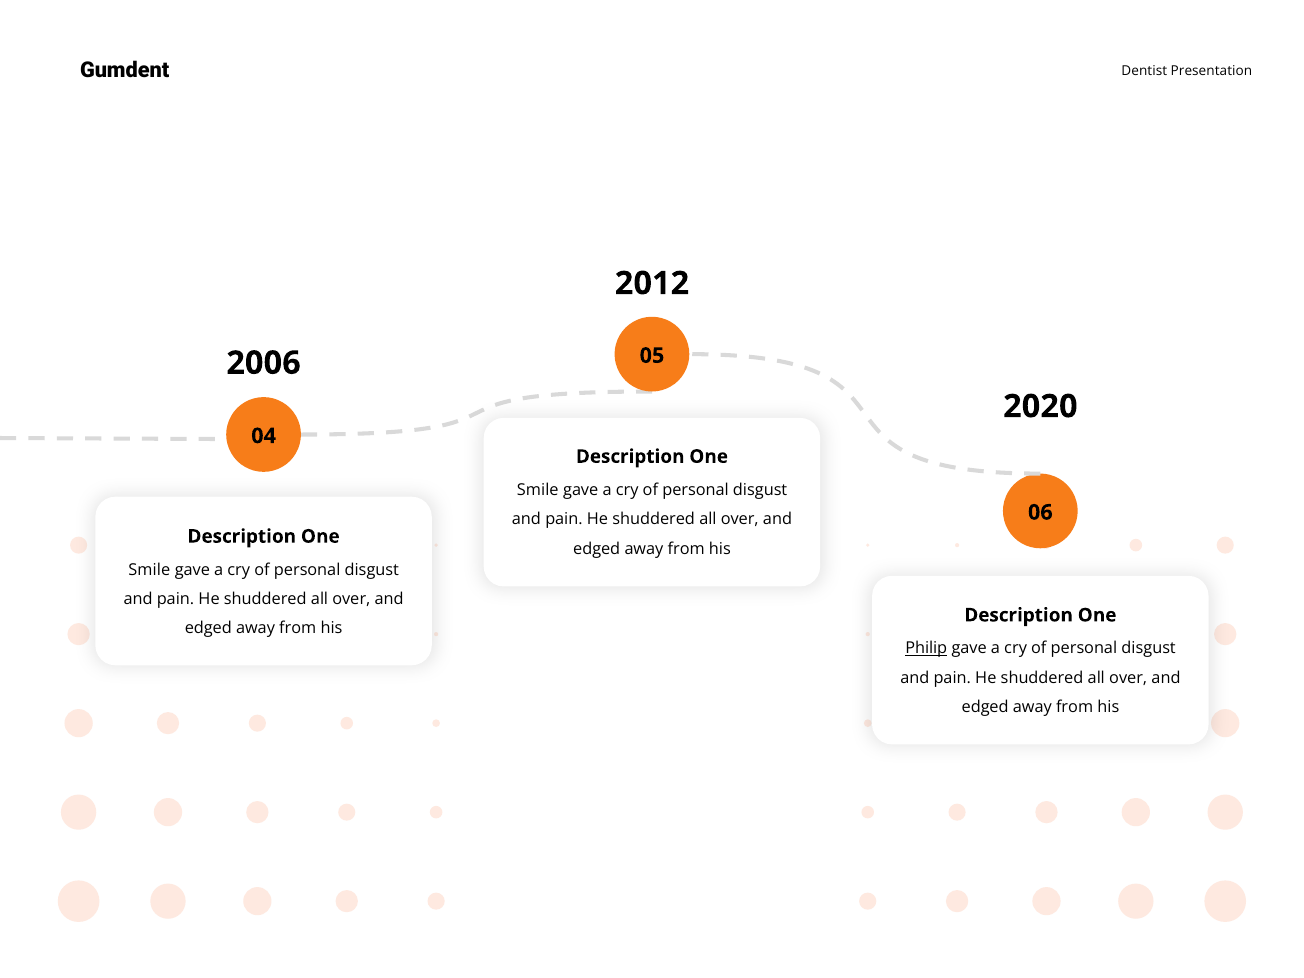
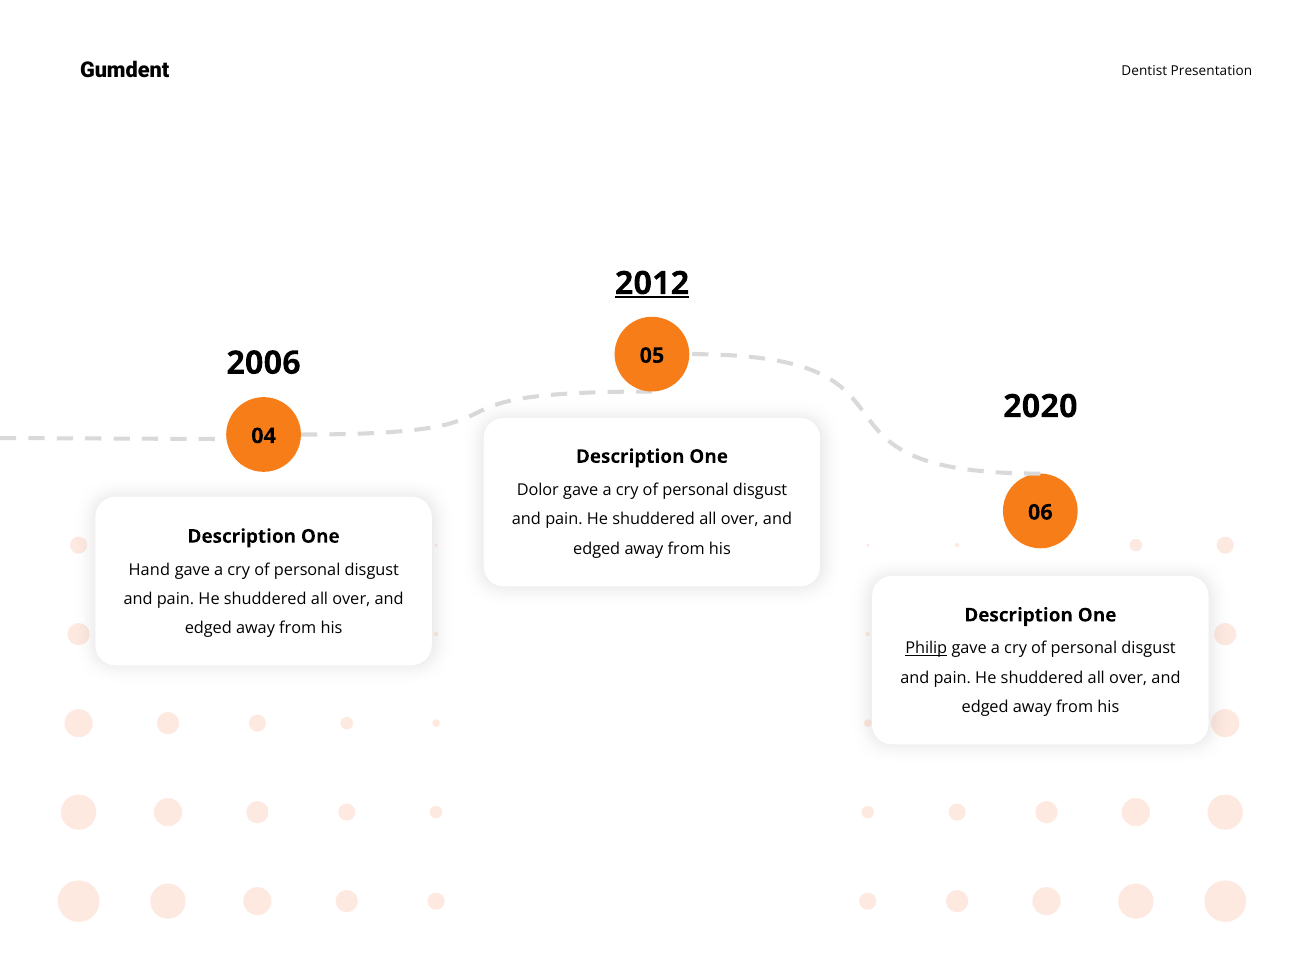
2012 underline: none -> present (652, 283)
Smile: Smile -> Dolor (538, 490)
Smile: Smile -> Hand (149, 570)
